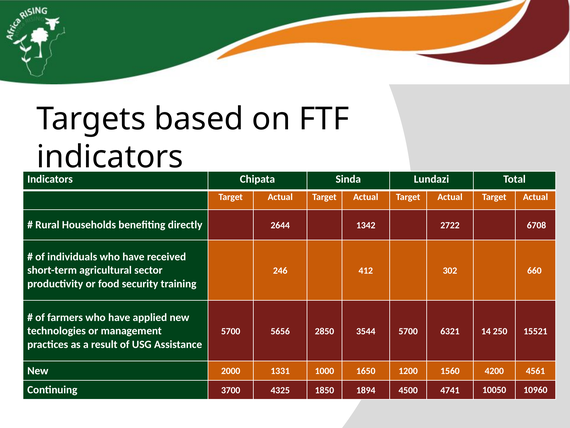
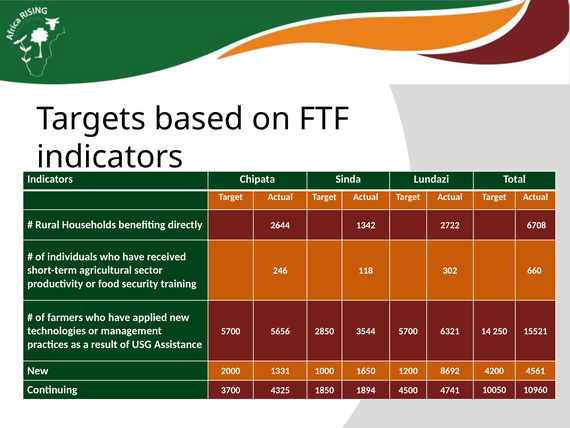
412: 412 -> 118 (366, 270)
1560: 1560 -> 8692 (450, 371)
